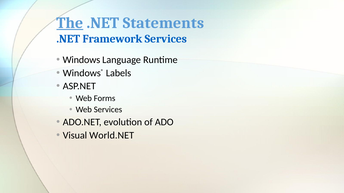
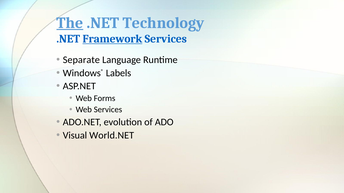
Statements: Statements -> Technology (164, 23)
Framework underline: none -> present (112, 39)
Windows: Windows -> Separate (81, 60)
